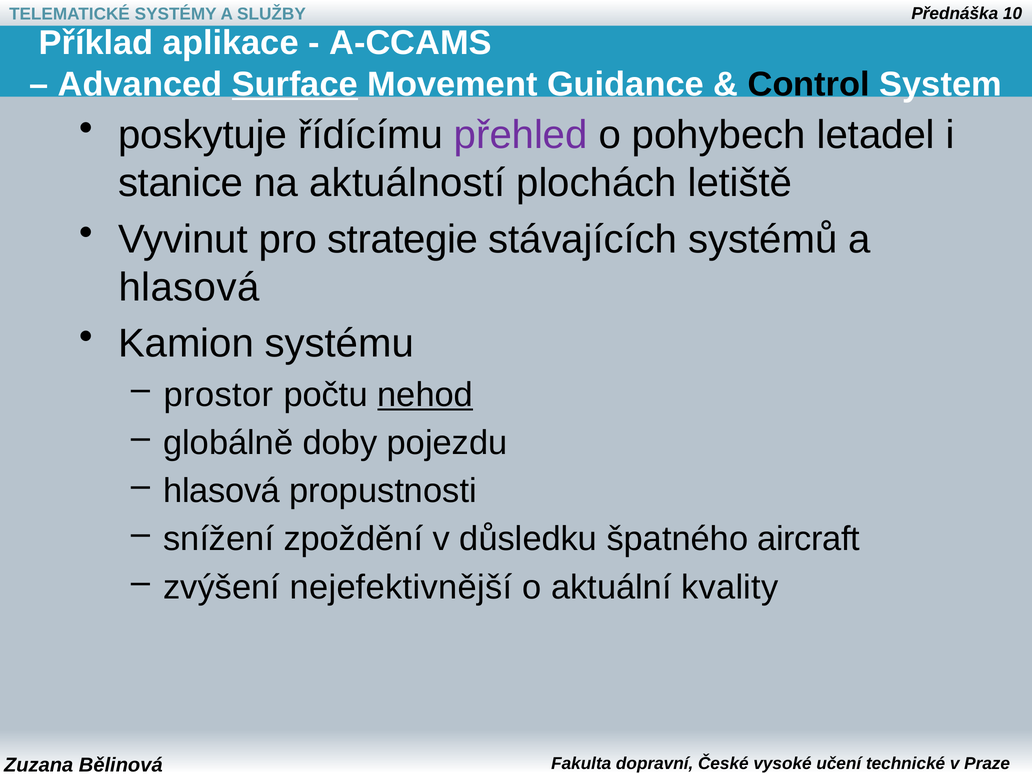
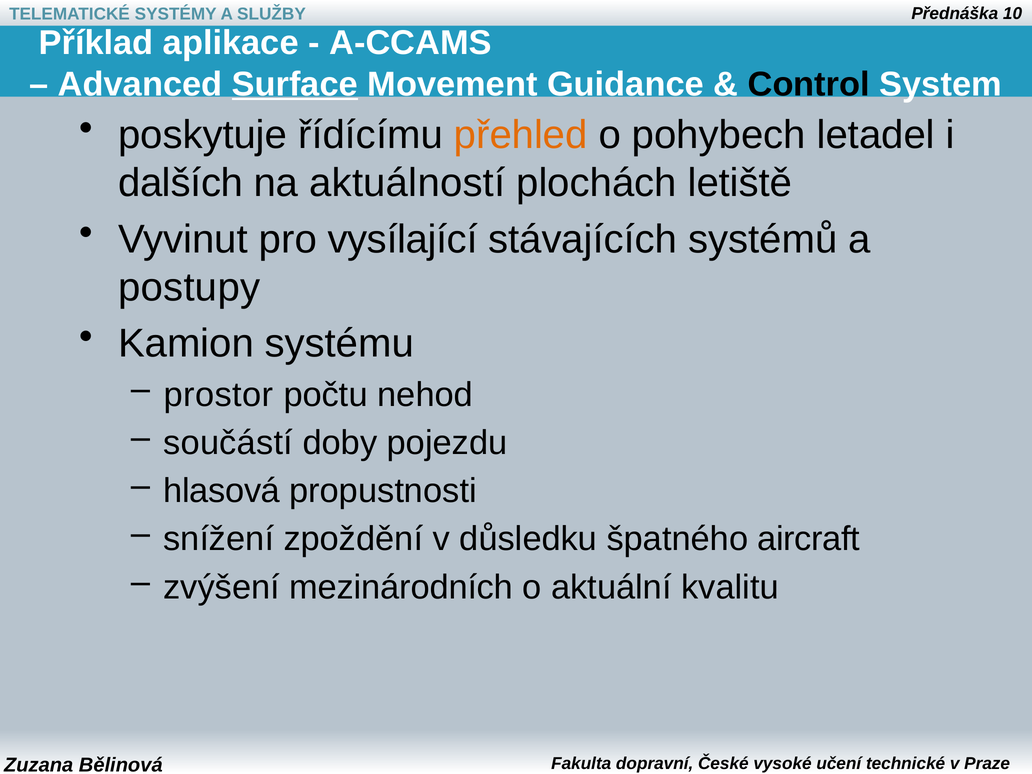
přehled colour: purple -> orange (521, 135)
stanice: stanice -> dalších (181, 183)
strategie: strategie -> vysílající (403, 239)
hlasová: hlasová -> postupy (189, 287)
nehod underline: present -> none (425, 395)
globálně: globálně -> součástí (228, 443)
nejefektivnější: nejefektivnější -> mezinárodních (401, 587)
kvality: kvality -> kvalitu (730, 587)
